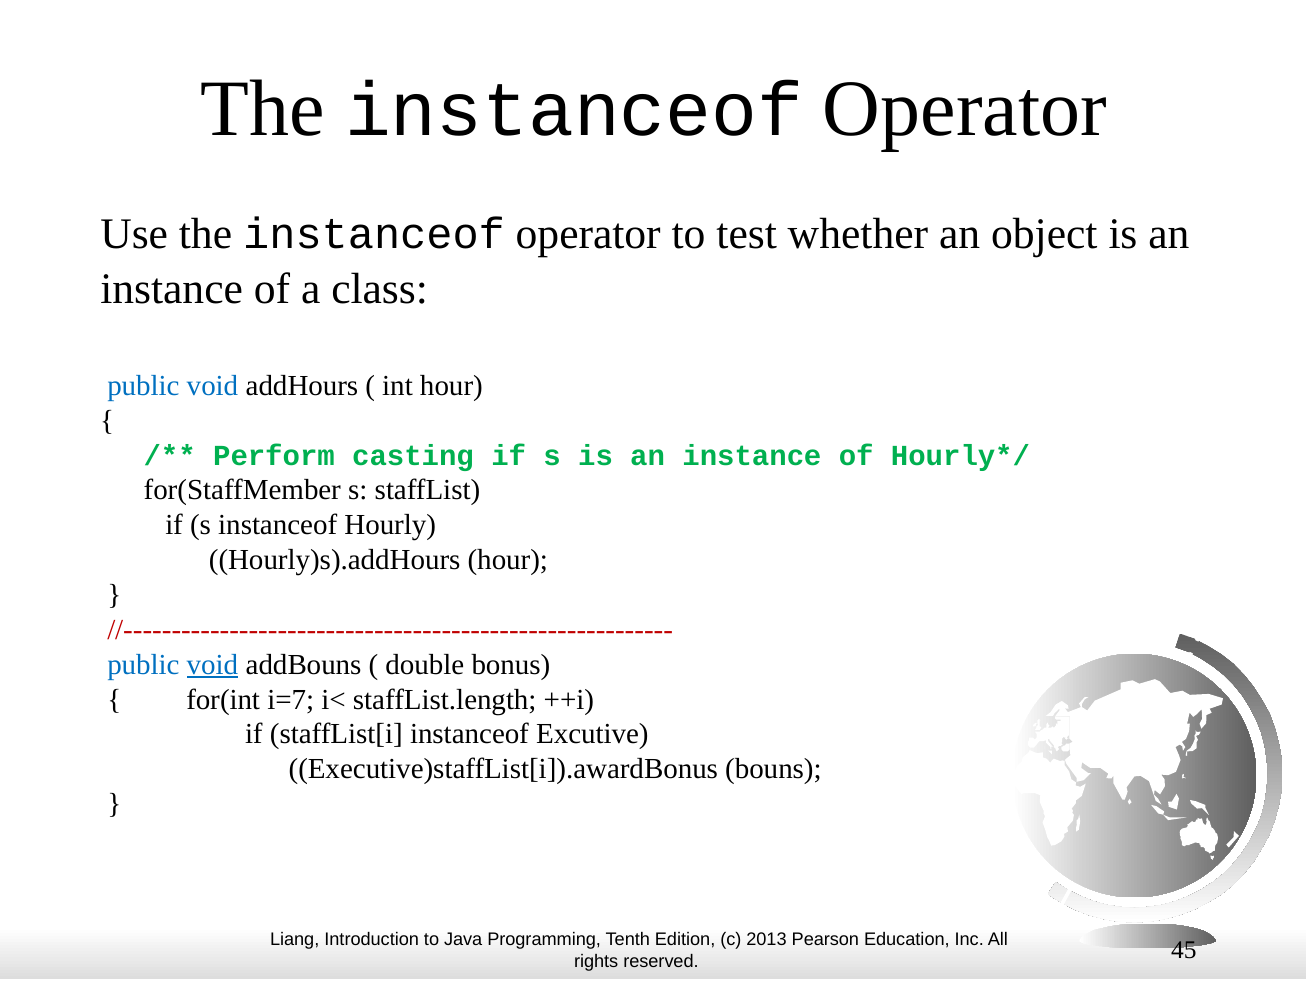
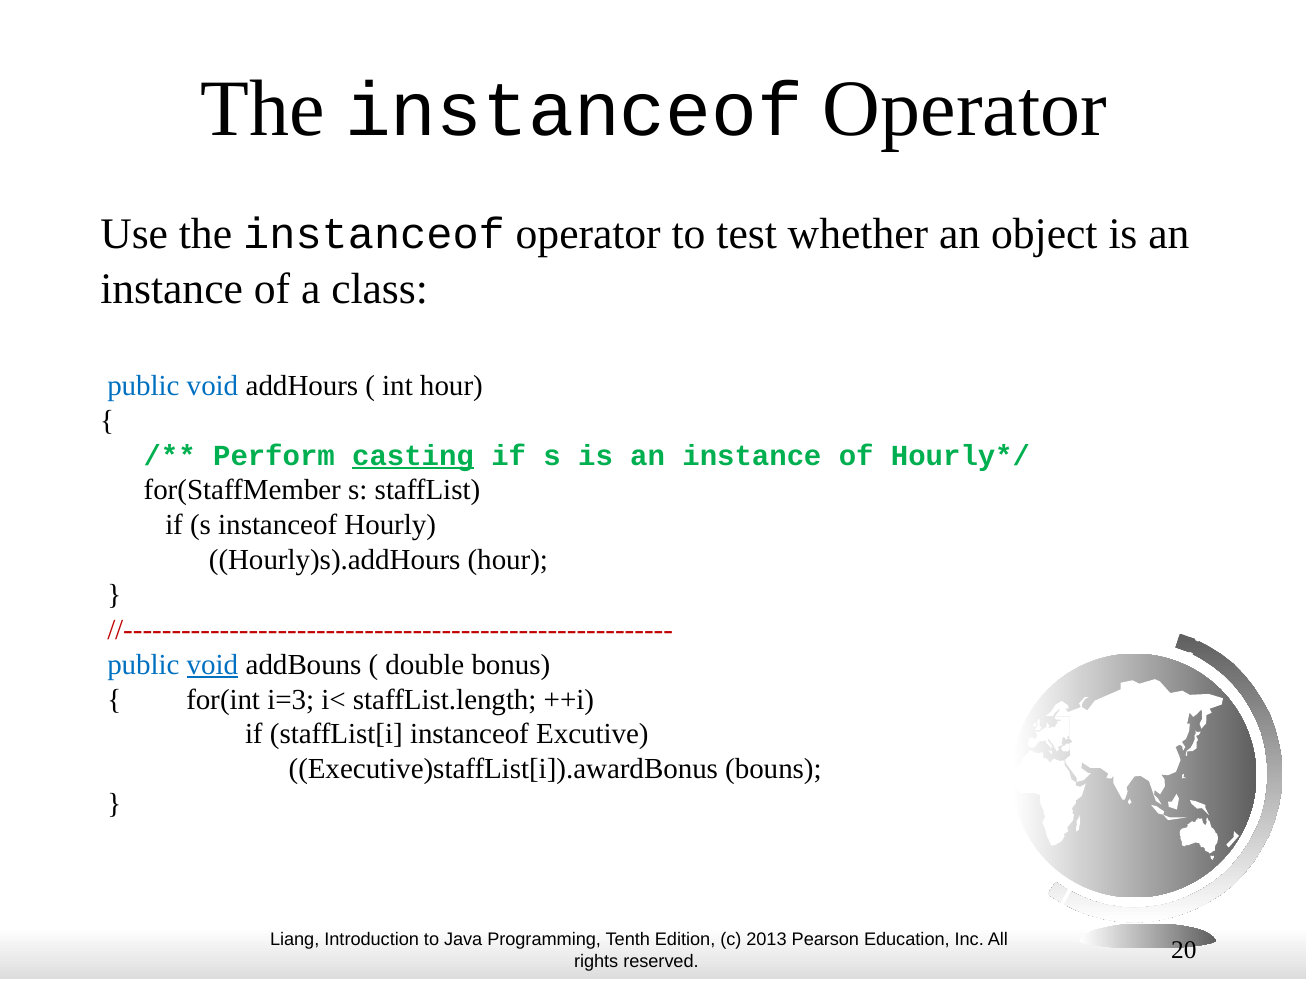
casting underline: none -> present (413, 455)
i=7: i=7 -> i=3 (291, 699)
45: 45 -> 20 (1184, 950)
